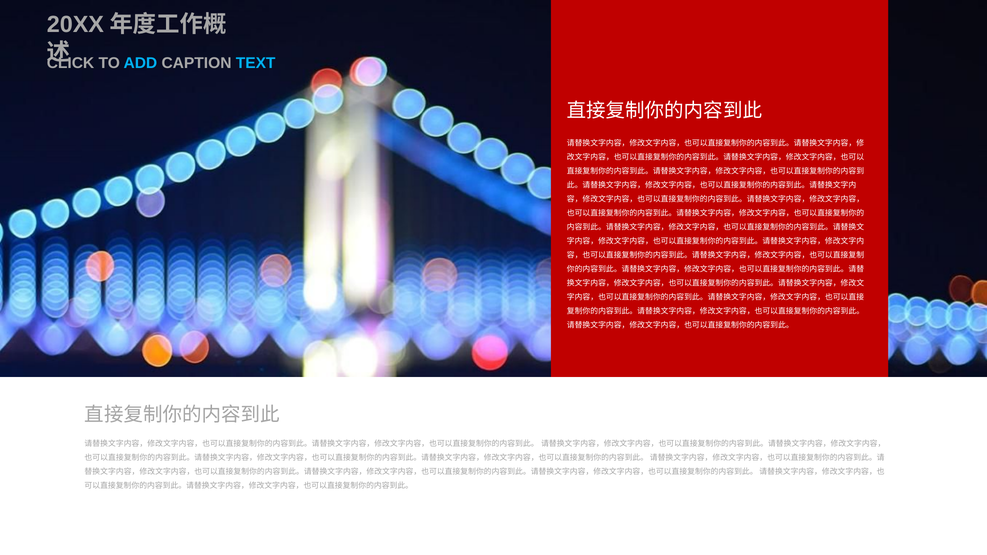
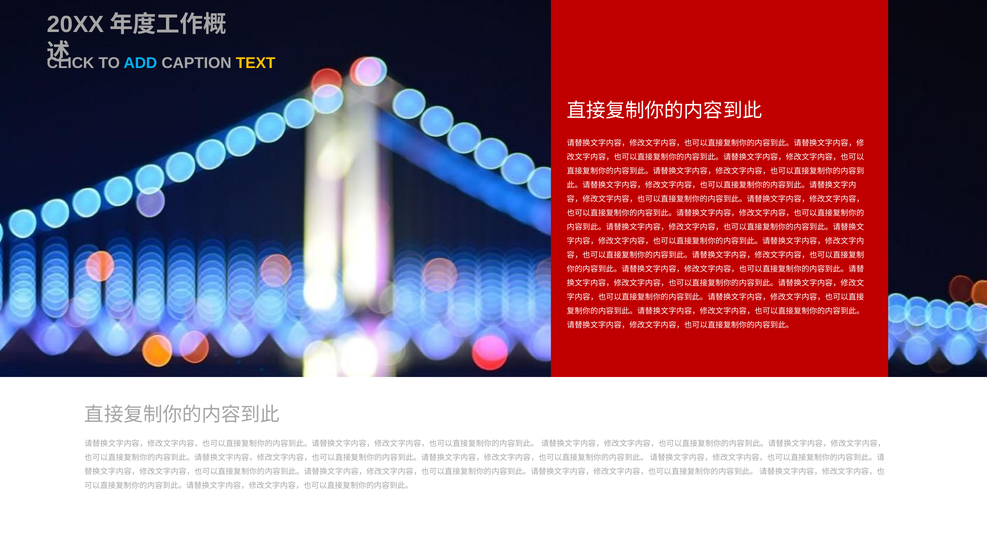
TEXT colour: light blue -> yellow (256, 63)
